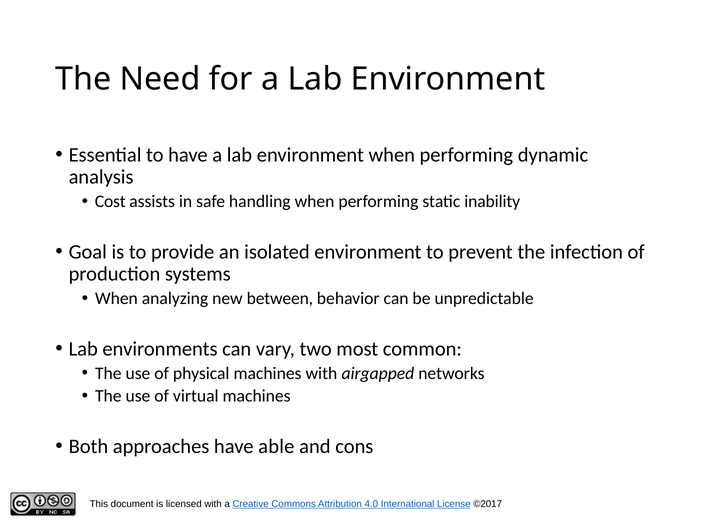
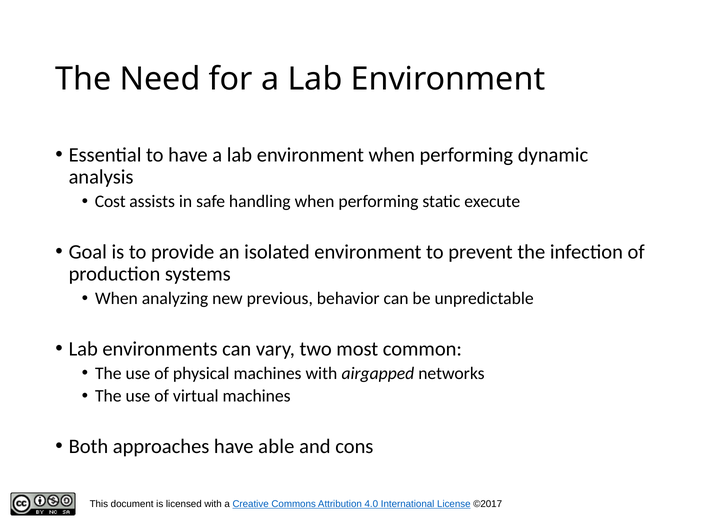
inability: inability -> execute (492, 201)
between: between -> previous (280, 298)
